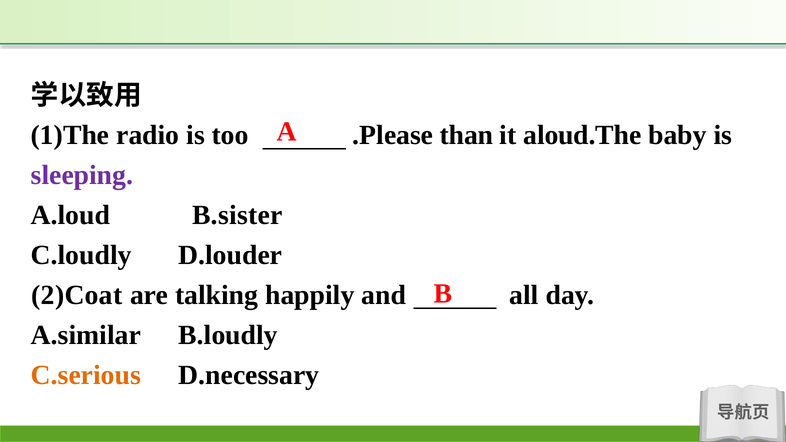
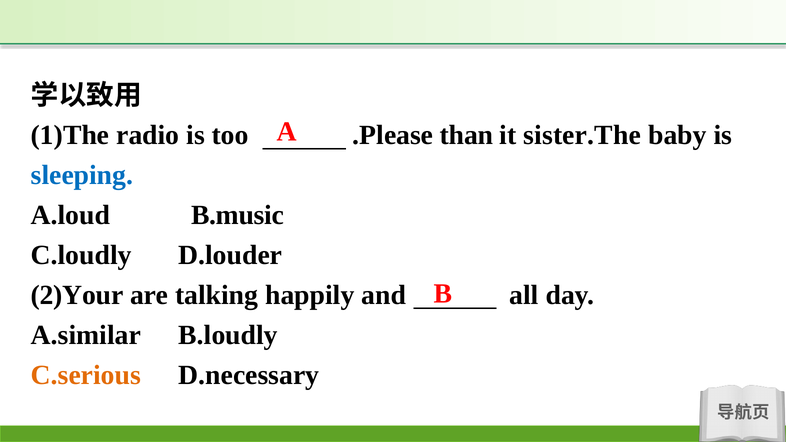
aloud.The: aloud.The -> sister.The (582, 135)
sleeping colour: purple -> blue (82, 175)
B.sister: B.sister -> B.music (238, 215)
2)Coat: 2)Coat -> 2)Your (77, 295)
